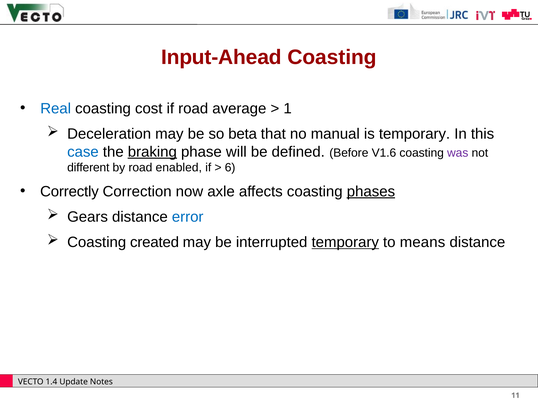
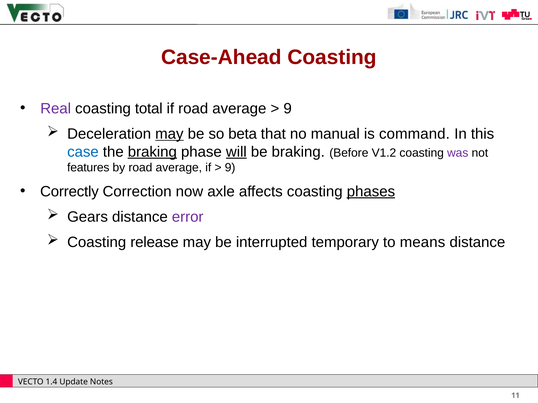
Input-Ahead: Input-Ahead -> Case-Ahead (221, 57)
Real colour: blue -> purple (56, 109)
cost: cost -> total (149, 109)
1: 1 -> 9 (288, 109)
may underline: none -> present (169, 134)
is temporary: temporary -> command (414, 134)
will underline: none -> present (236, 152)
be defined: defined -> braking (298, 152)
V1.6: V1.6 -> V1.2 (384, 153)
different: different -> features (88, 168)
by road enabled: enabled -> average (179, 168)
6: 6 -> 9 (230, 168)
error colour: blue -> purple (188, 217)
created: created -> release (155, 243)
temporary underline: present -> none (345, 243)
